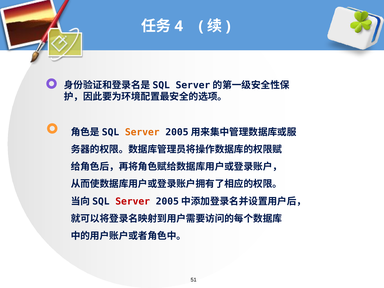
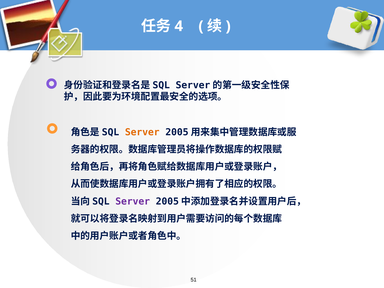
Server colour: red -> purple (133, 201)
